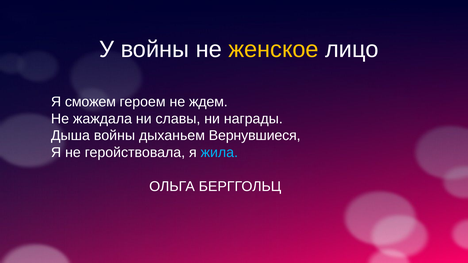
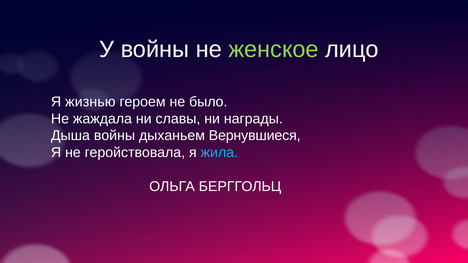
женское colour: yellow -> light green (274, 49)
сможем: сможем -> жизнью (90, 102)
ждем: ждем -> было (208, 102)
